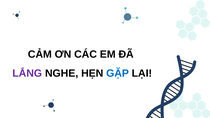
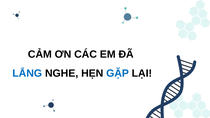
LẮNG colour: purple -> blue (27, 73)
